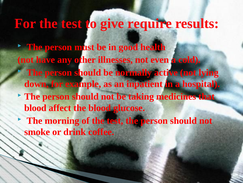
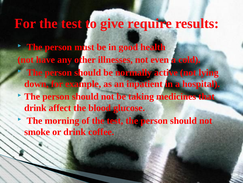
blood: blood -> drink (35, 108)
